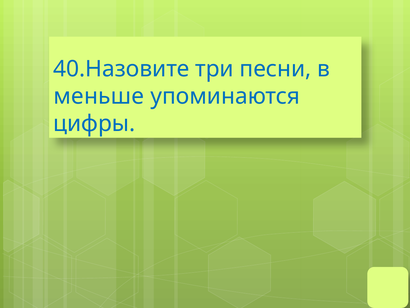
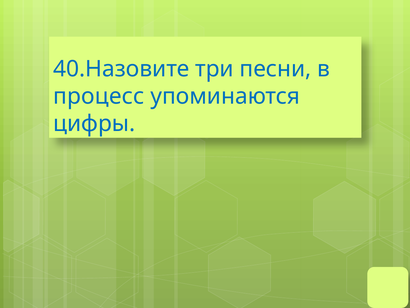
меньше: меньше -> процесс (99, 96)
